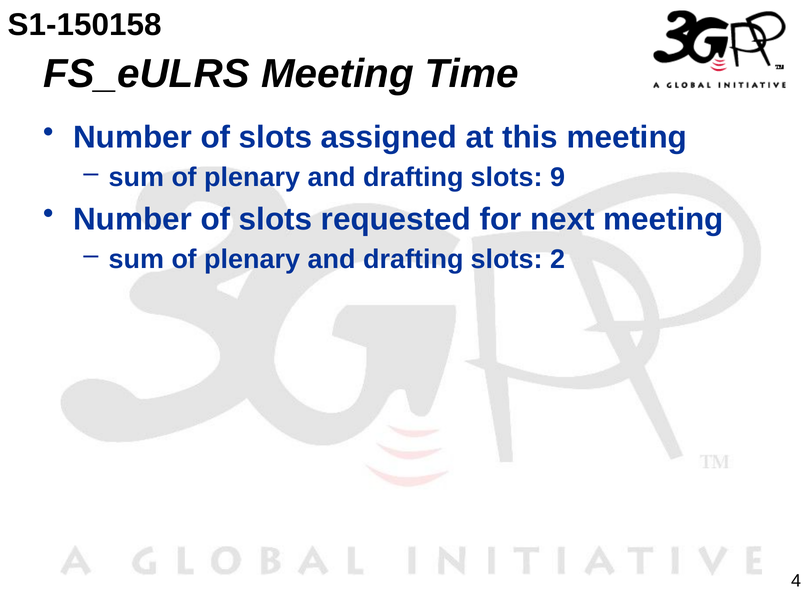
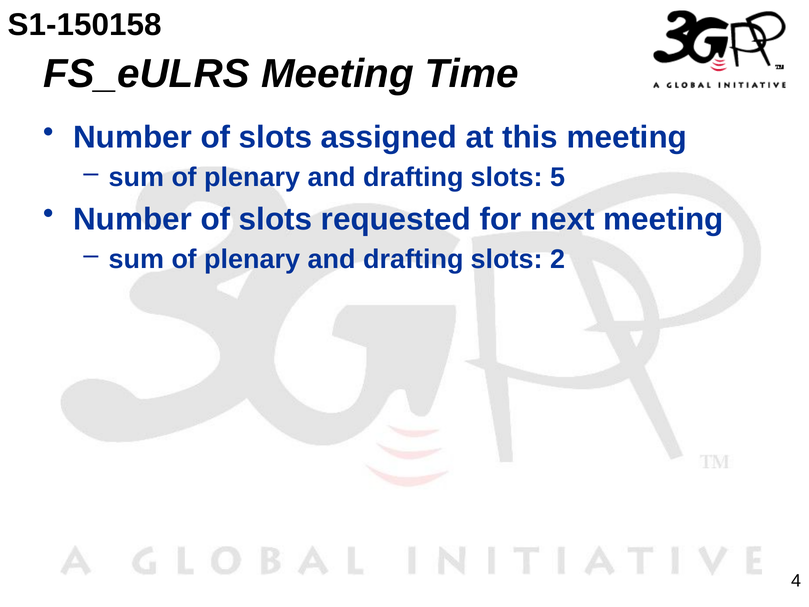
9: 9 -> 5 (558, 177)
